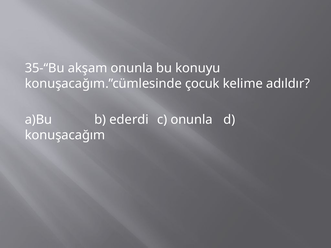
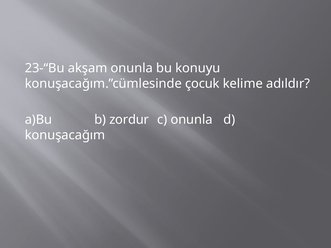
35-“Bu: 35-“Bu -> 23-“Bu (45, 68)
ederdi: ederdi -> zordur (129, 120)
